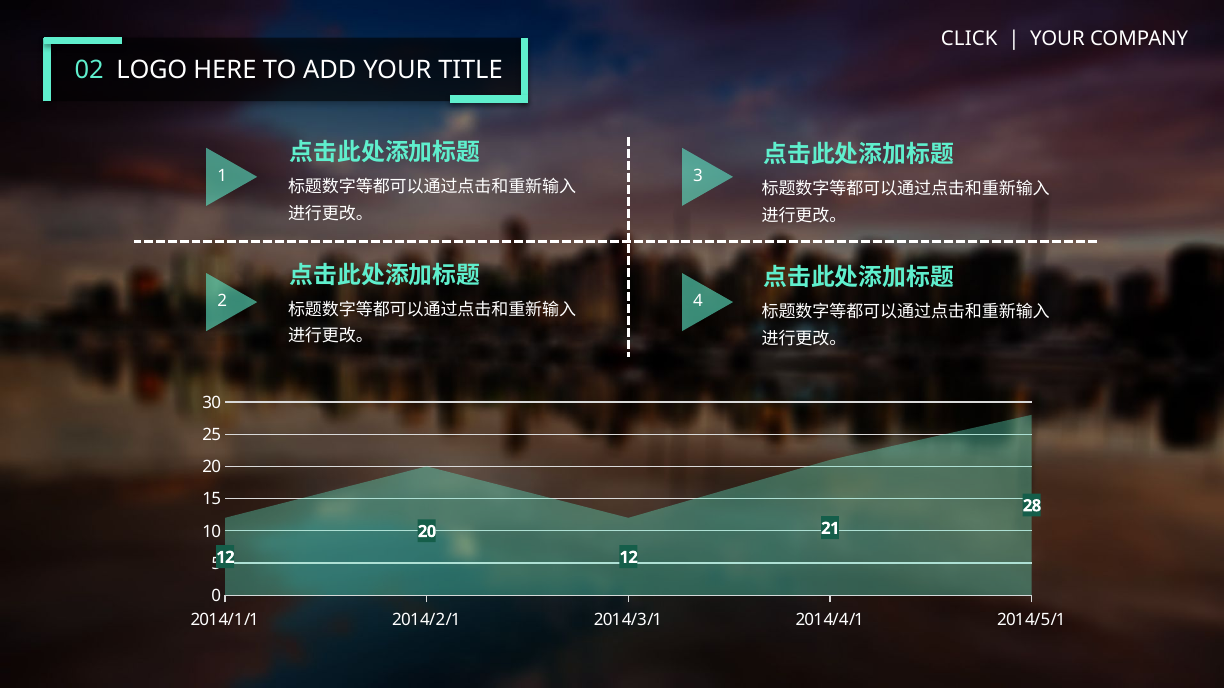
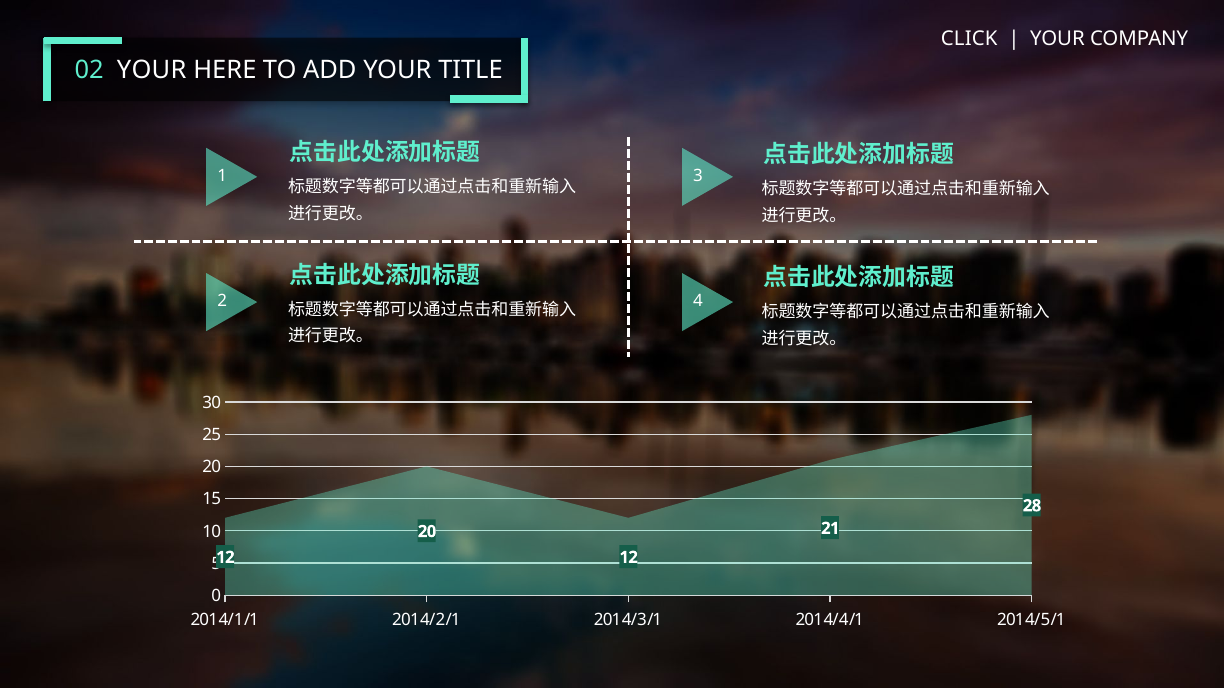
02 LOGO: LOGO -> YOUR (152, 70)
